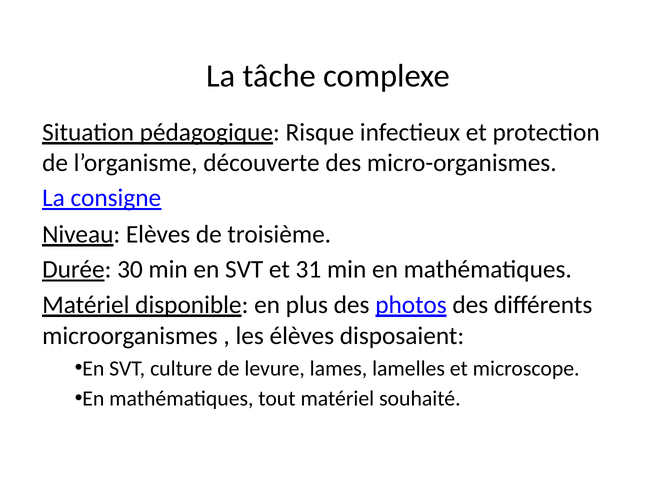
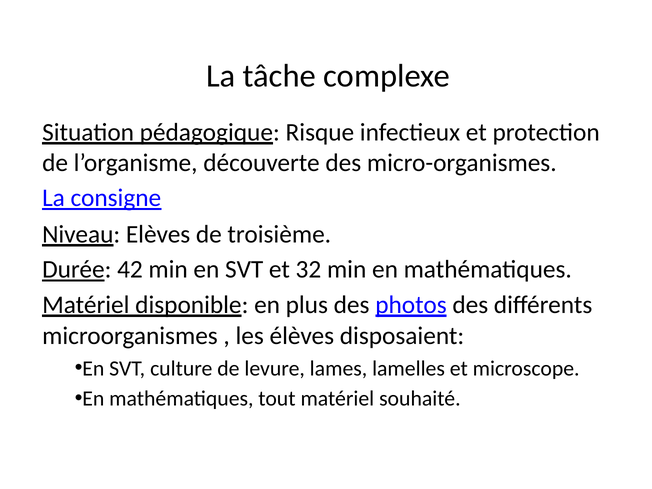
30: 30 -> 42 (130, 270)
31: 31 -> 32 (308, 270)
